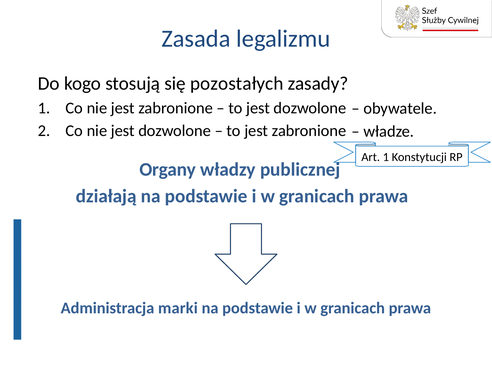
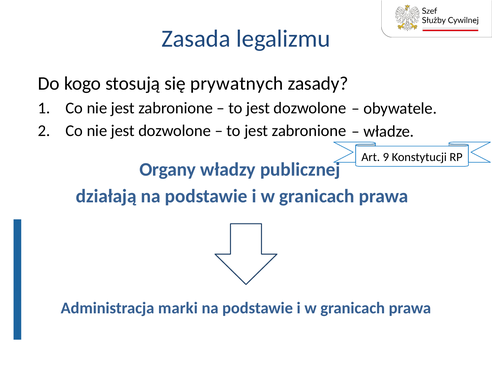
pozostałych: pozostałych -> prywatnych (237, 84)
Art 1: 1 -> 9 (386, 157)
